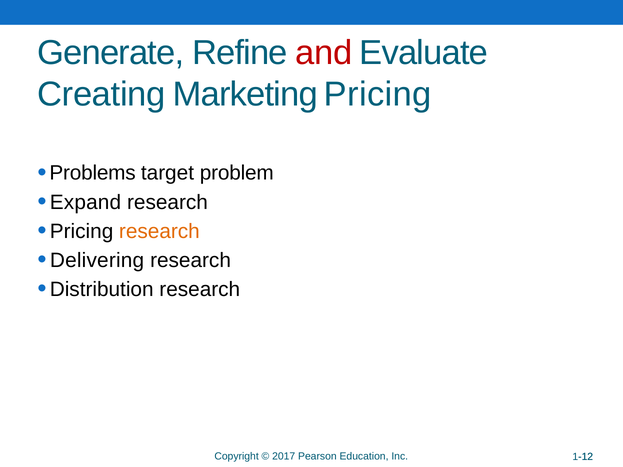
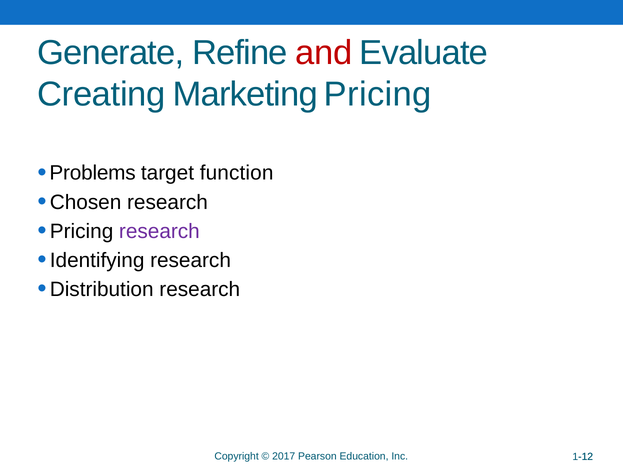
problem: problem -> function (237, 173)
Expand: Expand -> Chosen (86, 202)
research colour: orange -> purple (159, 231)
Delivering: Delivering -> Identifying (97, 260)
